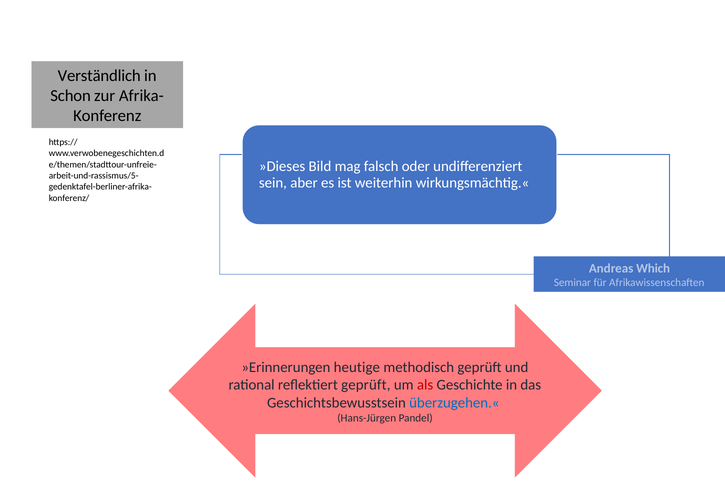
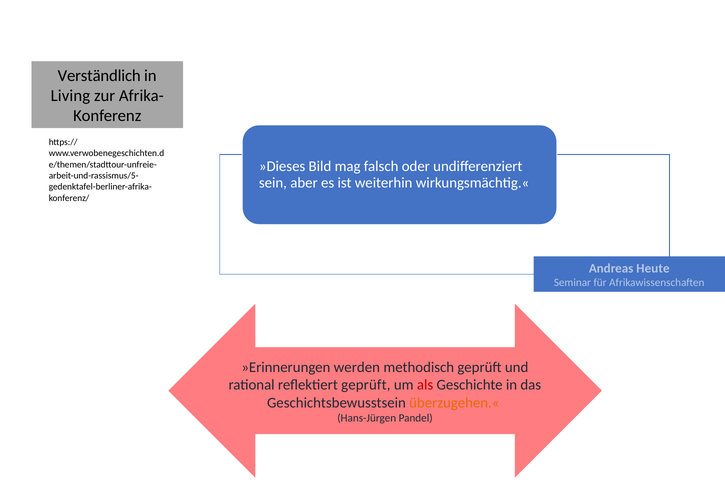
Schon: Schon -> Living (70, 96)
Which: Which -> Heute (653, 268)
heutige: heutige -> werden (357, 367)
überzugehen.« colour: blue -> orange (454, 403)
